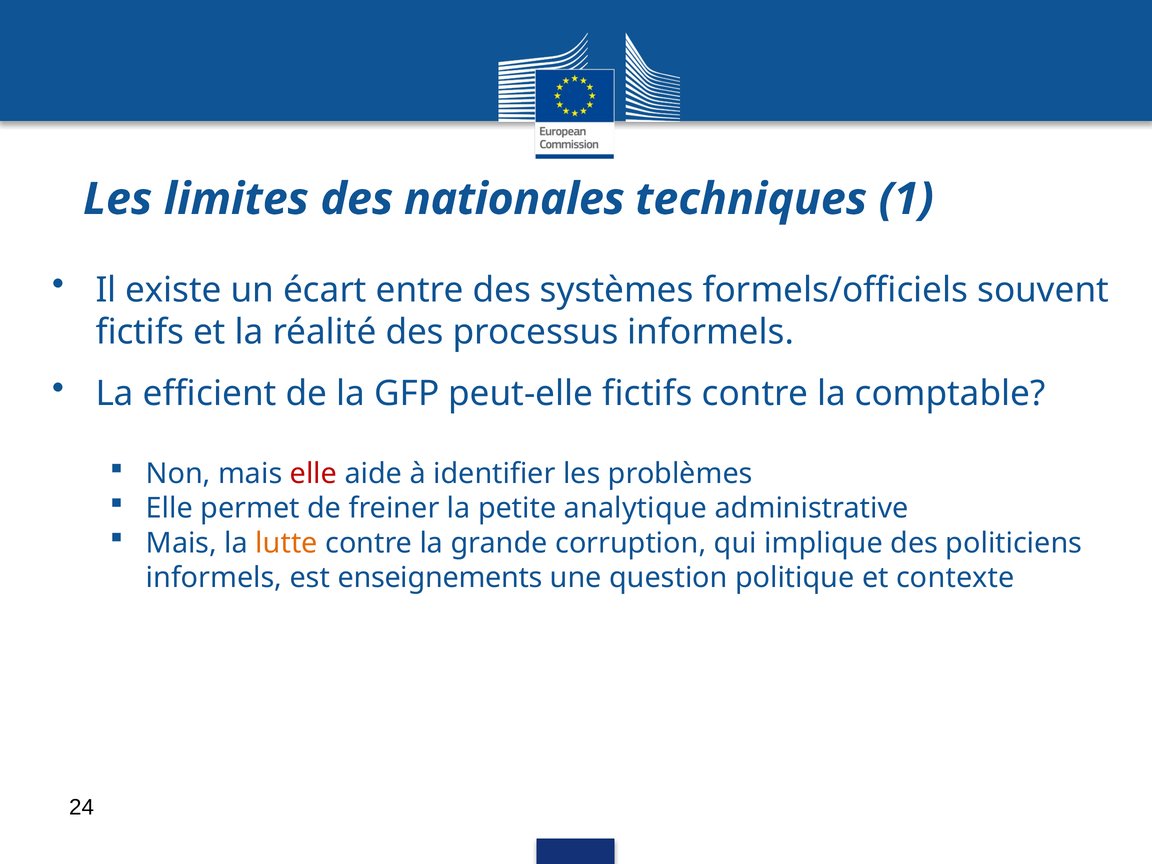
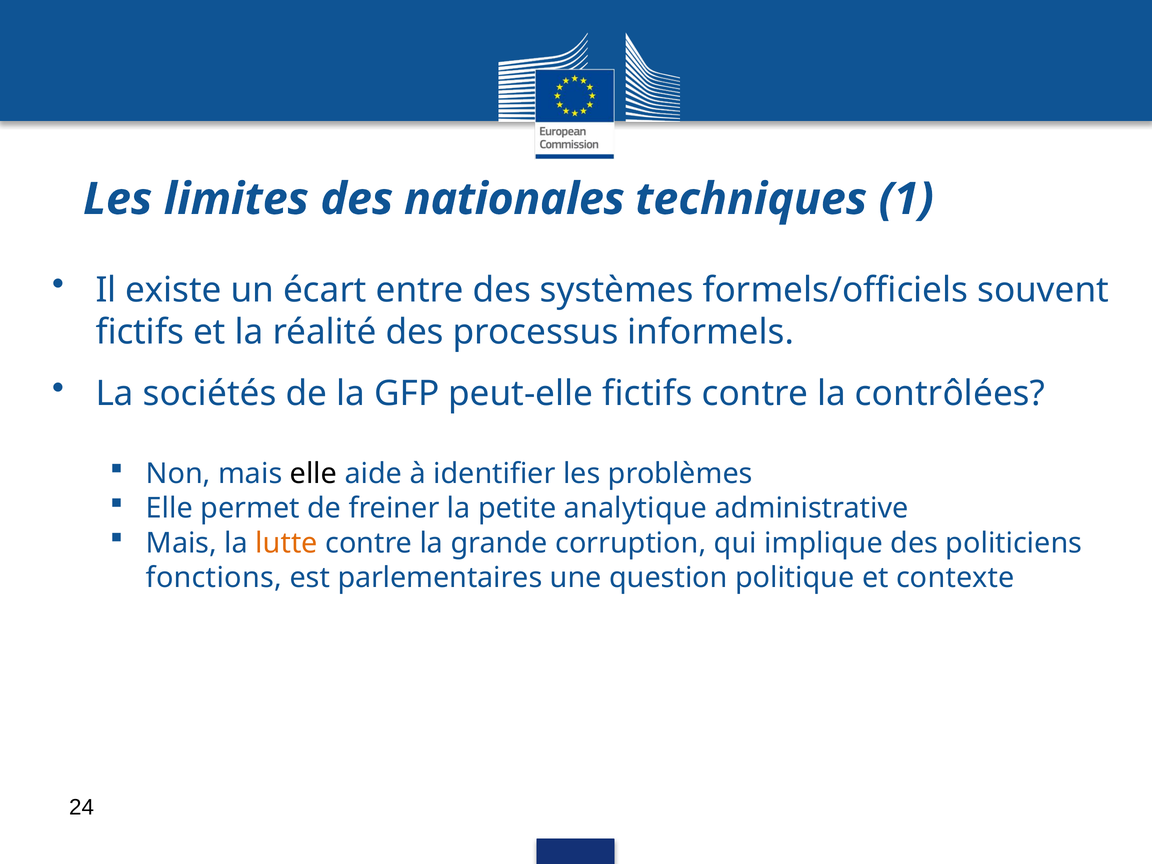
efficient: efficient -> sociétés (210, 394)
comptable: comptable -> contrôlées (950, 394)
elle colour: red -> black (313, 474)
informels: informels -> fonctions (214, 578)
enseignements: enseignements -> parlementaires (440, 578)
